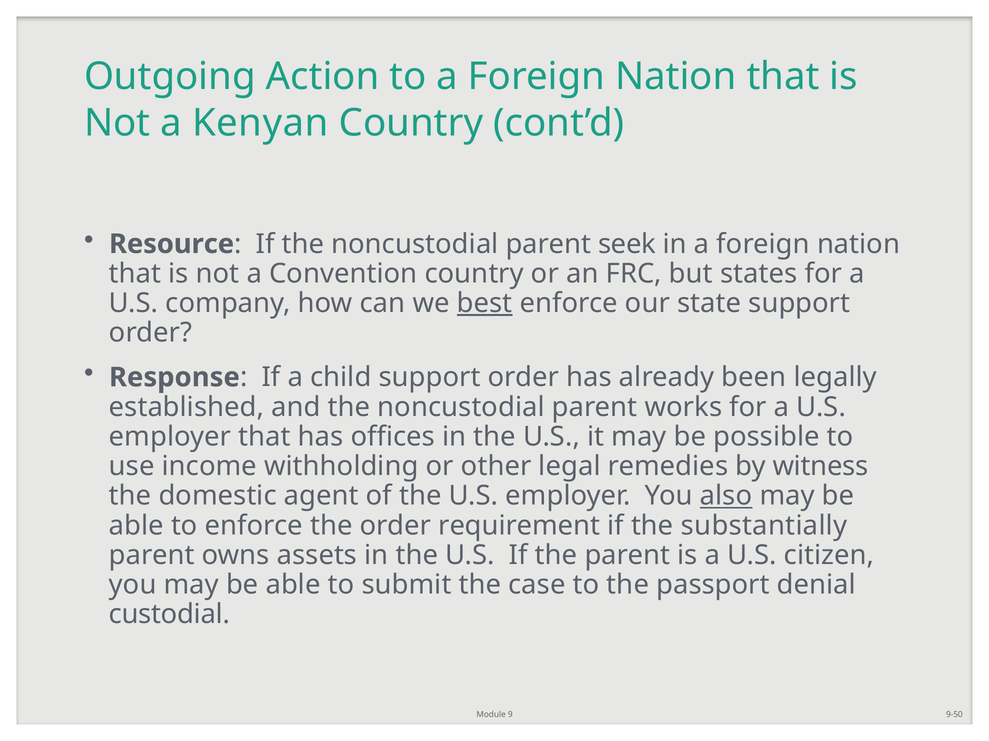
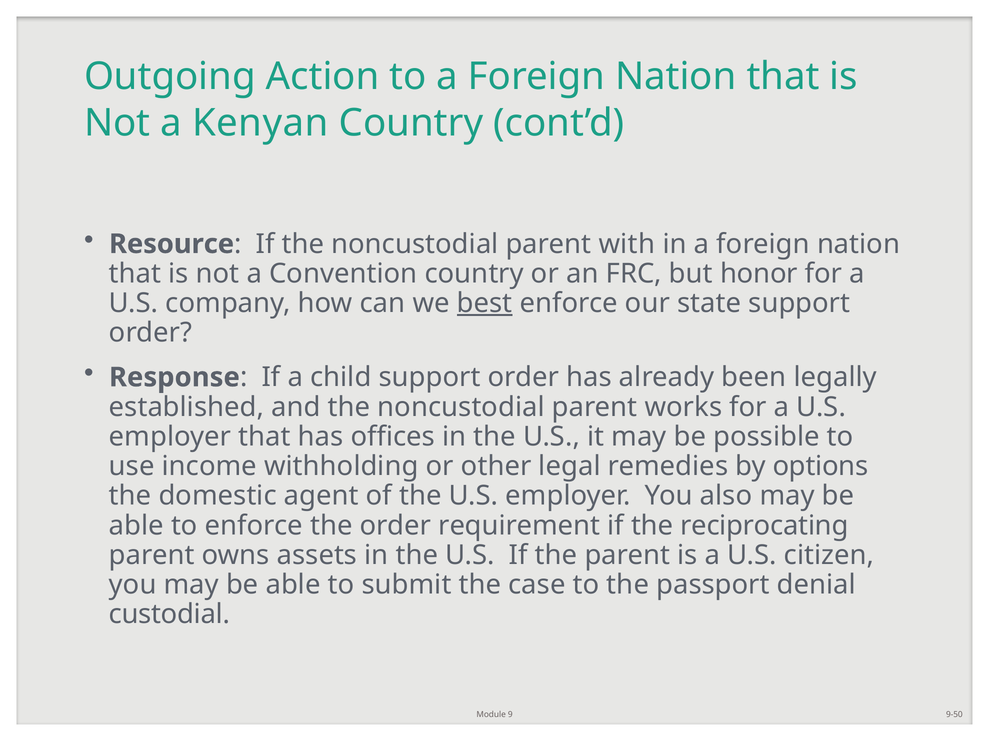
seek: seek -> with (627, 244)
states: states -> honor (759, 274)
witness: witness -> options (820, 467)
also underline: present -> none (726, 496)
substantially: substantially -> reciprocating (764, 526)
